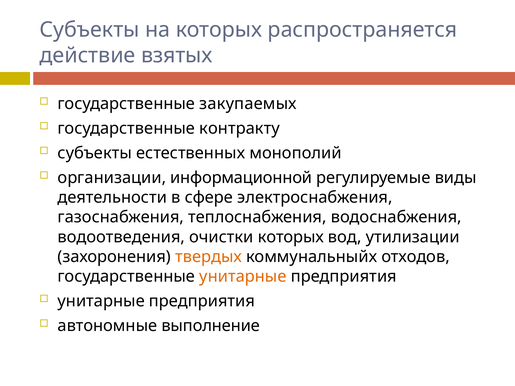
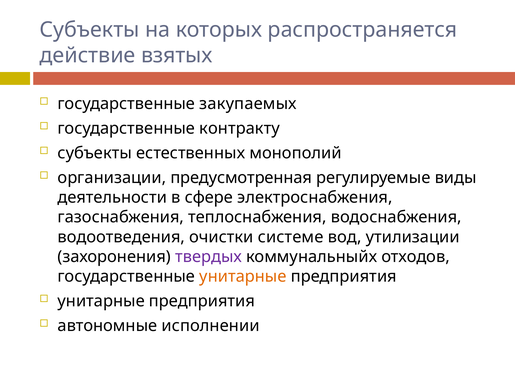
информационной: информационной -> предусмотренная (241, 178)
очистки которых: которых -> системе (291, 237)
твердых colour: orange -> purple (209, 257)
выполнение: выполнение -> исполнении (211, 326)
